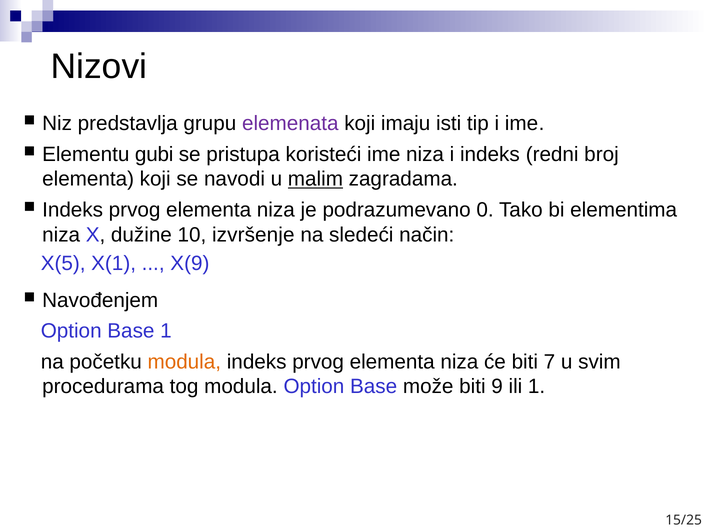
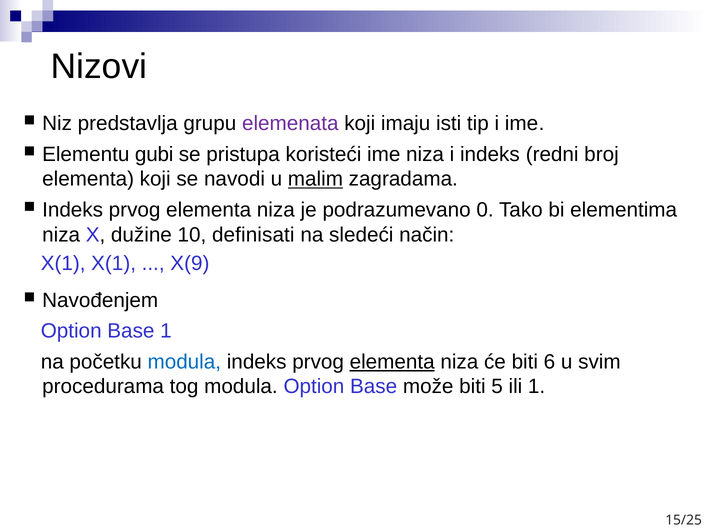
izvršenje: izvršenje -> definisati (253, 235)
X(5: X(5 -> X(1 (63, 264)
modula colour: orange -> blue (184, 362)
elementa underline: none -> present (392, 362)
7: 7 -> 6 (549, 362)
9: 9 -> 5 (497, 386)
